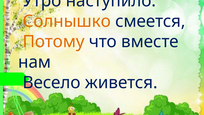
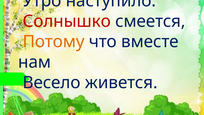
Солнышко colour: orange -> red (67, 21)
